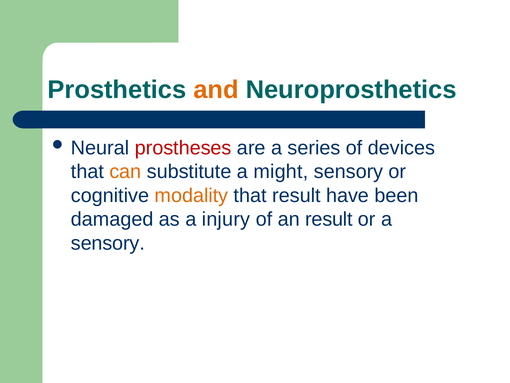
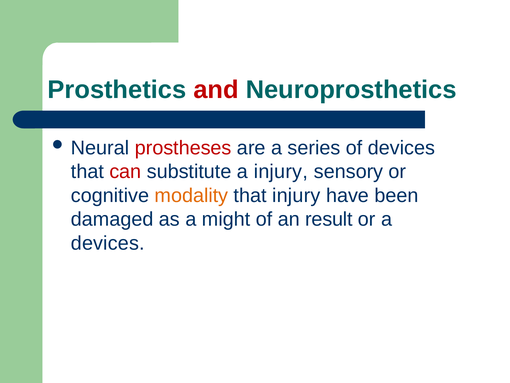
and colour: orange -> red (216, 90)
can colour: orange -> red (125, 171)
a might: might -> injury (281, 171)
that result: result -> injury (296, 195)
injury: injury -> might (226, 219)
sensory: sensory -> devices (108, 243)
